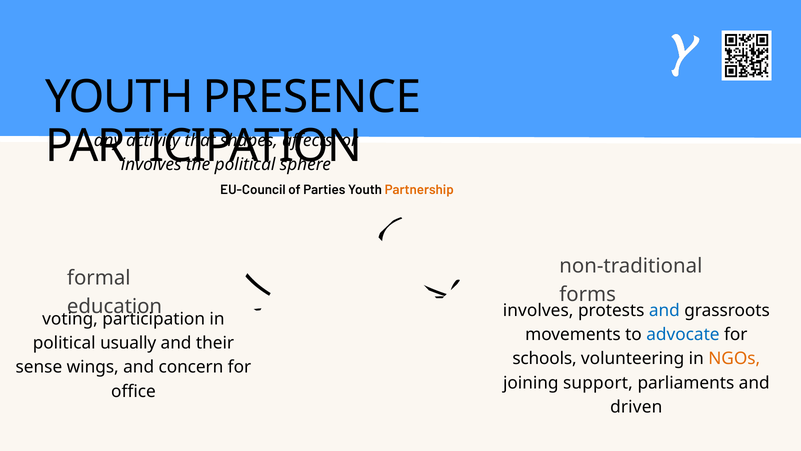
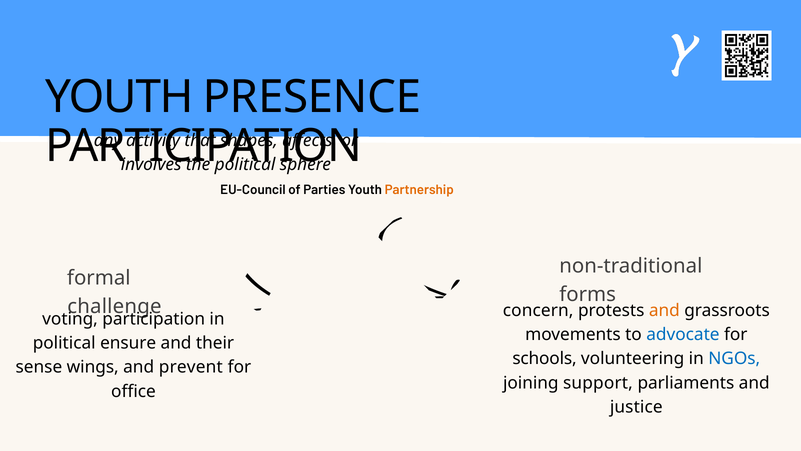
education: education -> challenge (114, 306)
involves: involves -> concern (538, 310)
and colour: blue -> orange (664, 310)
usually: usually -> ensure (128, 343)
NGOs colour: orange -> blue (734, 358)
concern: concern -> prevent (191, 367)
driven: driven -> justice (636, 407)
